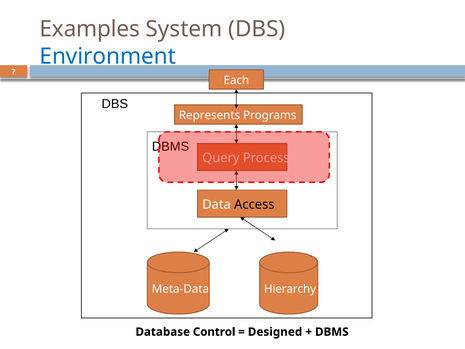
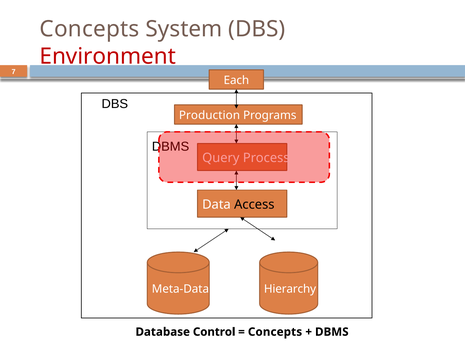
Examples: Examples -> Concepts (90, 29)
Environment colour: blue -> red (108, 56)
Represents: Represents -> Production (209, 115)
Designed: Designed -> Concepts (275, 332)
